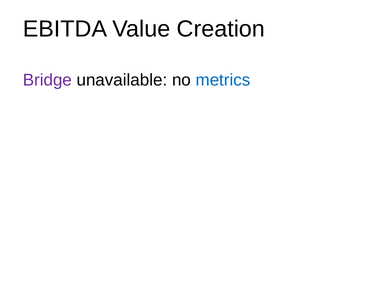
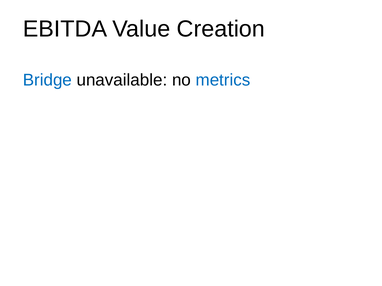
Bridge colour: purple -> blue (47, 80)
